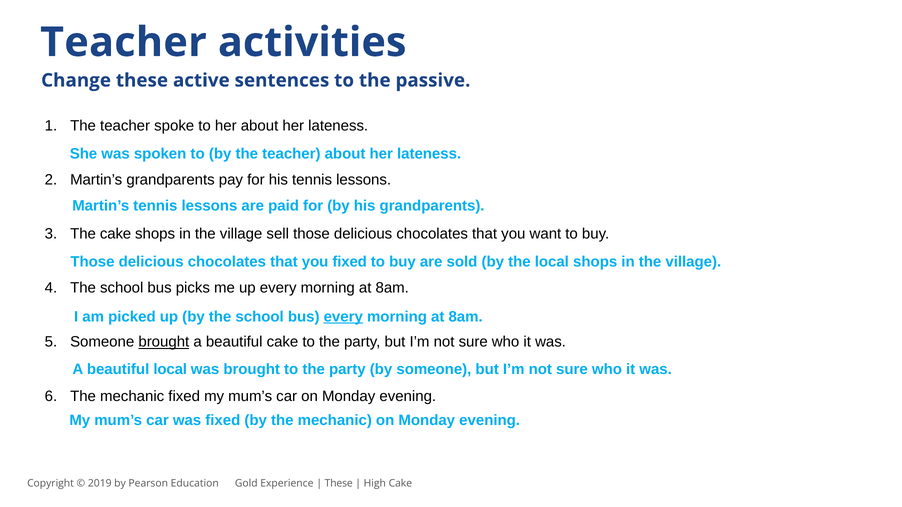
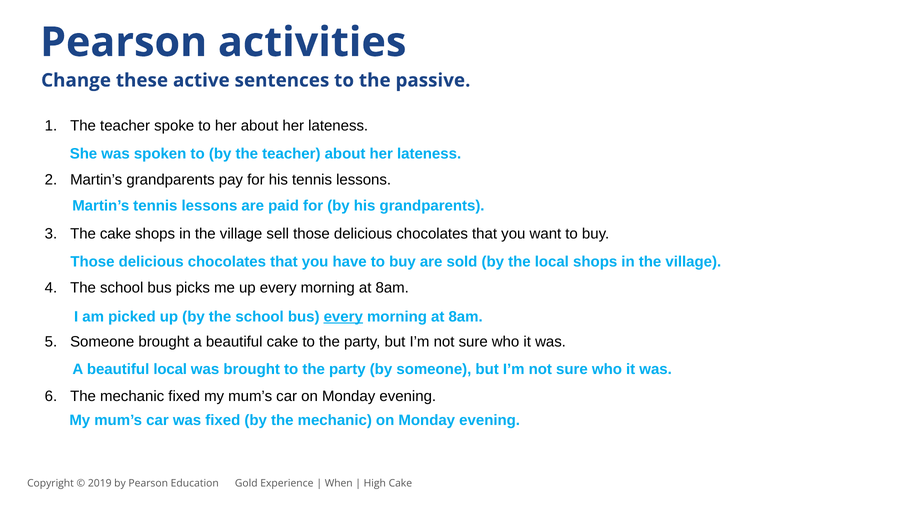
Teacher: Teacher -> Pearson (124, 42)
you fixed: fixed -> have (350, 262)
brought underline: present -> none (164, 342)
These: These -> When (339, 484)
